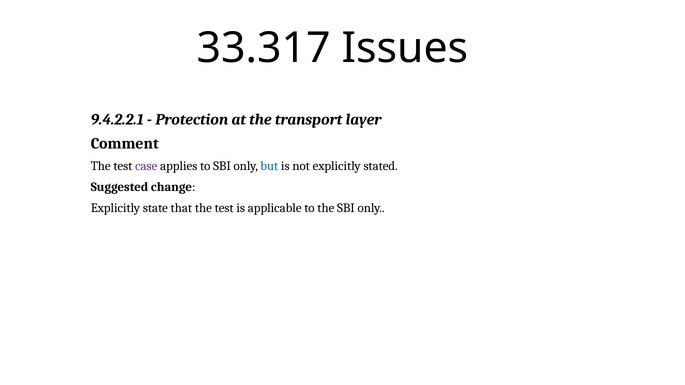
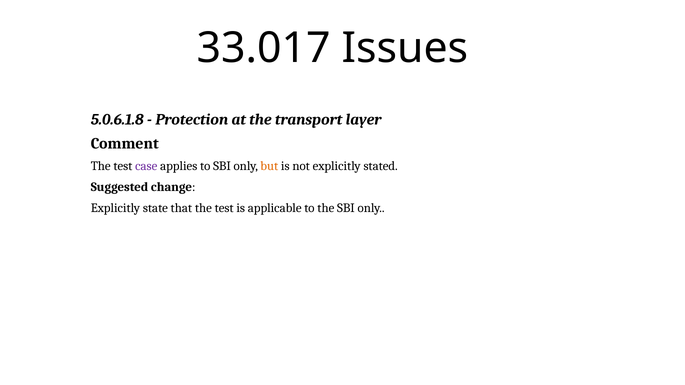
33.317: 33.317 -> 33.017 (264, 48)
9.4.2.2.1: 9.4.2.2.1 -> 5.0.6.1.8 (117, 119)
but colour: blue -> orange (269, 166)
